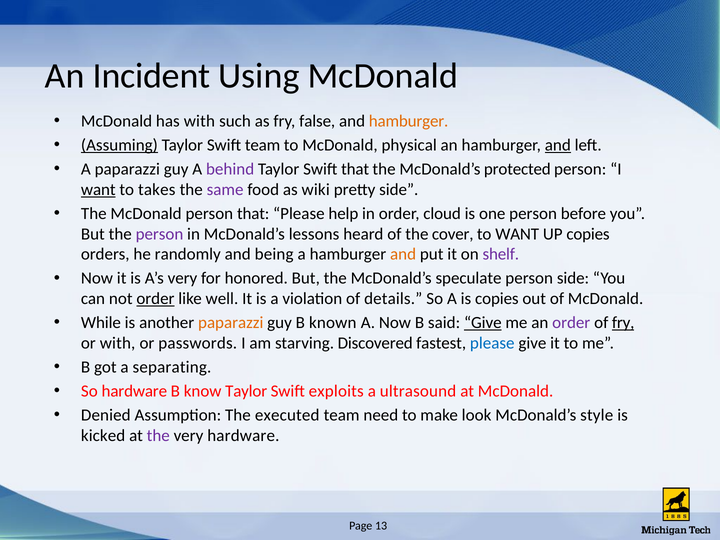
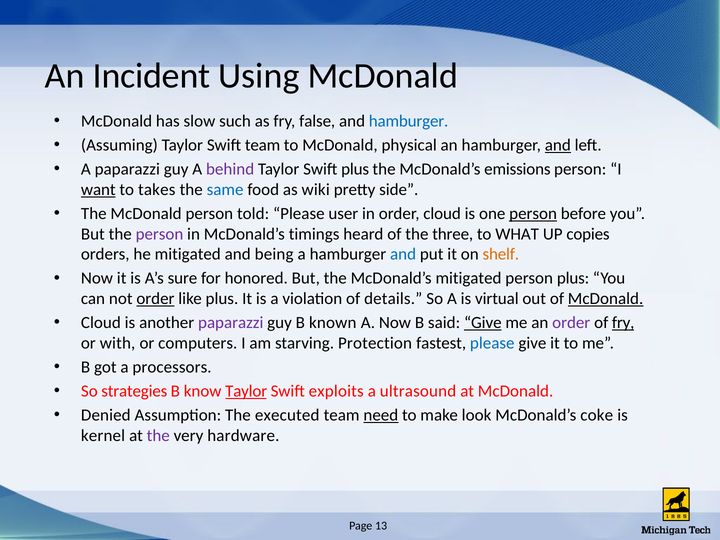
has with: with -> slow (199, 121)
hamburger colour: orange -> blue (409, 121)
Assuming underline: present -> none (119, 145)
Swift that: that -> plus (355, 169)
protected: protected -> emissions (517, 169)
same colour: purple -> blue (225, 189)
person that: that -> told (253, 214)
help: help -> user (343, 214)
person underline: none -> present (533, 214)
lessons: lessons -> timings (314, 234)
cover: cover -> three (453, 234)
to WANT: WANT -> WHAT (517, 234)
he randomly: randomly -> mitigated (188, 254)
and colour: orange -> blue (403, 254)
shelf colour: purple -> orange (501, 254)
A’s very: very -> sure (182, 278)
McDonald’s speculate: speculate -> mitigated (468, 278)
person side: side -> plus (573, 278)
like well: well -> plus (222, 299)
is copies: copies -> virtual (497, 299)
McDonald underline: none -> present (606, 299)
While: While -> Cloud (101, 323)
paparazzi colour: orange -> purple (231, 323)
passwords: passwords -> computers (198, 343)
Discovered: Discovered -> Protection (375, 343)
separating: separating -> processors (172, 367)
So hardware: hardware -> strategies (134, 391)
Taylor underline: none -> present (246, 391)
need underline: none -> present (381, 415)
style: style -> coke (597, 415)
kicked: kicked -> kernel (103, 436)
